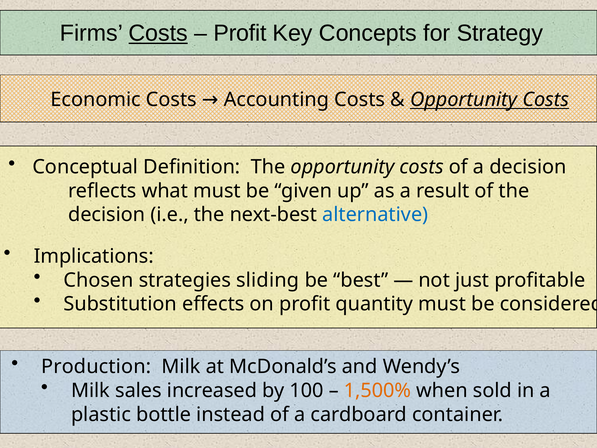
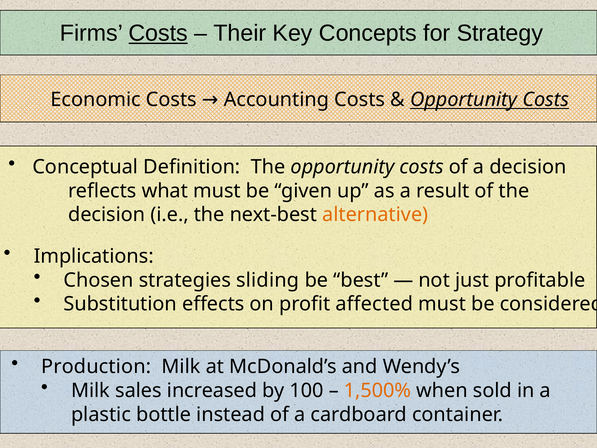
Profit: Profit -> Their (240, 33)
alternative colour: blue -> orange (375, 215)
quantity: quantity -> affected (374, 304)
